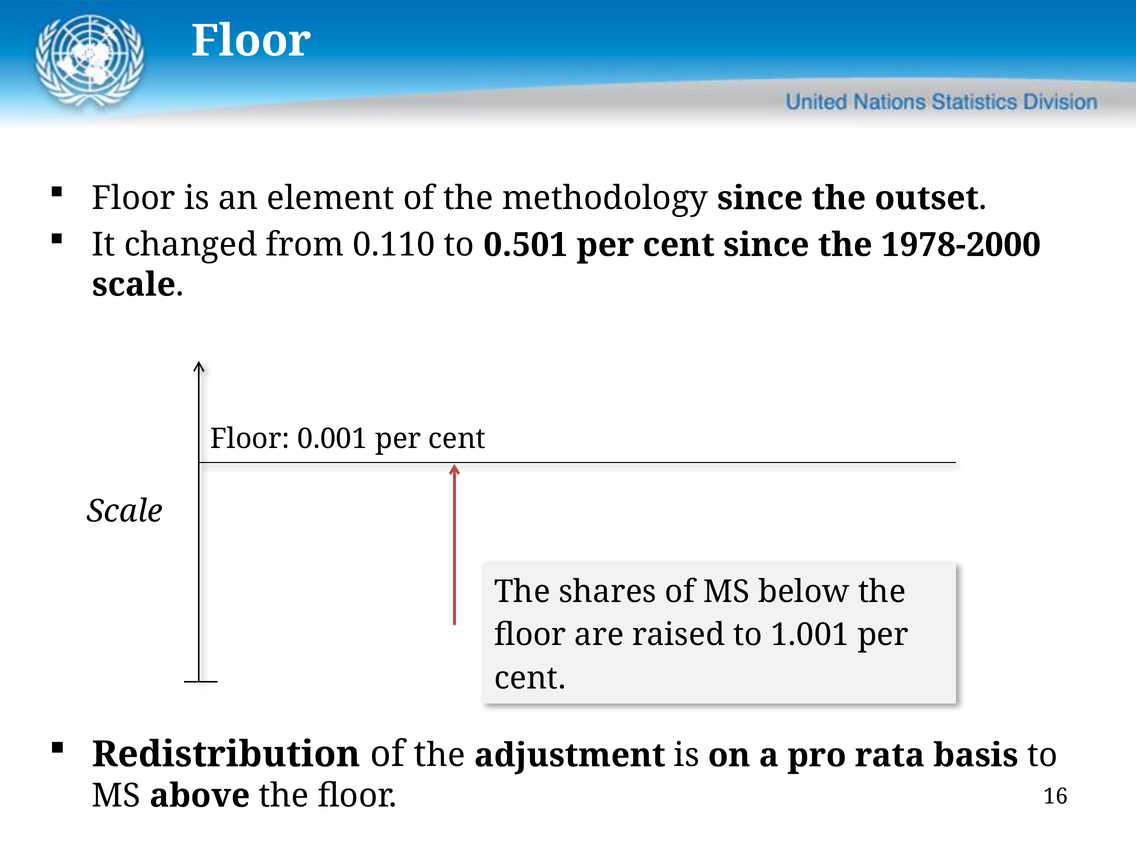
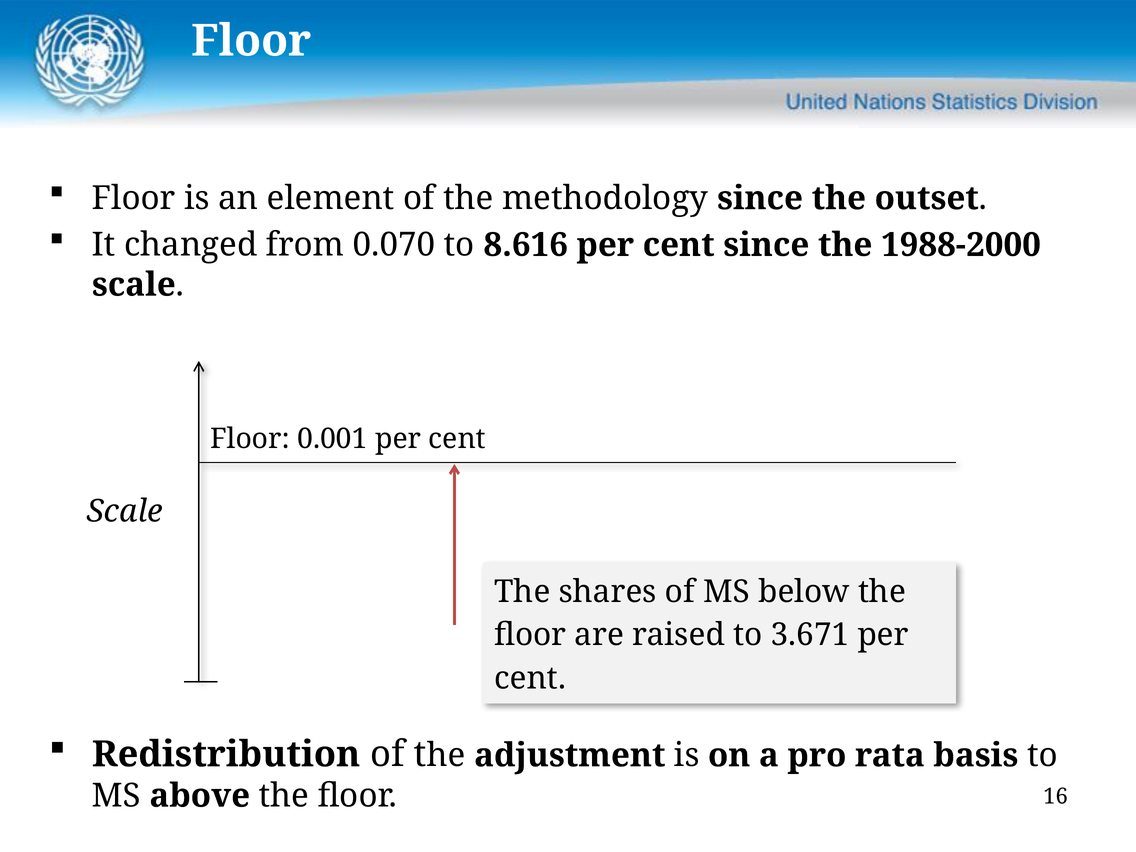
0.110: 0.110 -> 0.070 (394, 245)
0.501: 0.501 -> 8.616 (526, 245)
1978-2000: 1978-2000 -> 1988-2000 (961, 245)
1.001: 1.001 -> 3.671 (810, 635)
